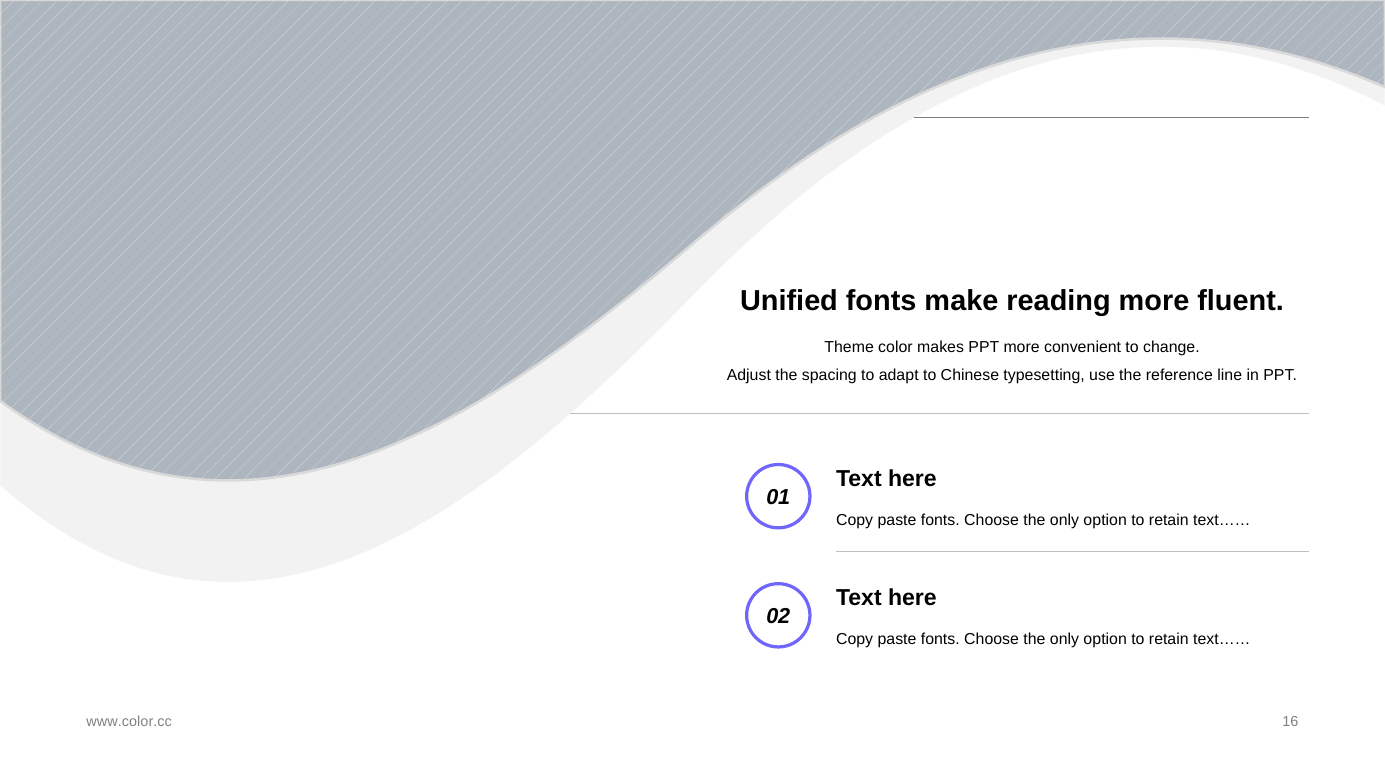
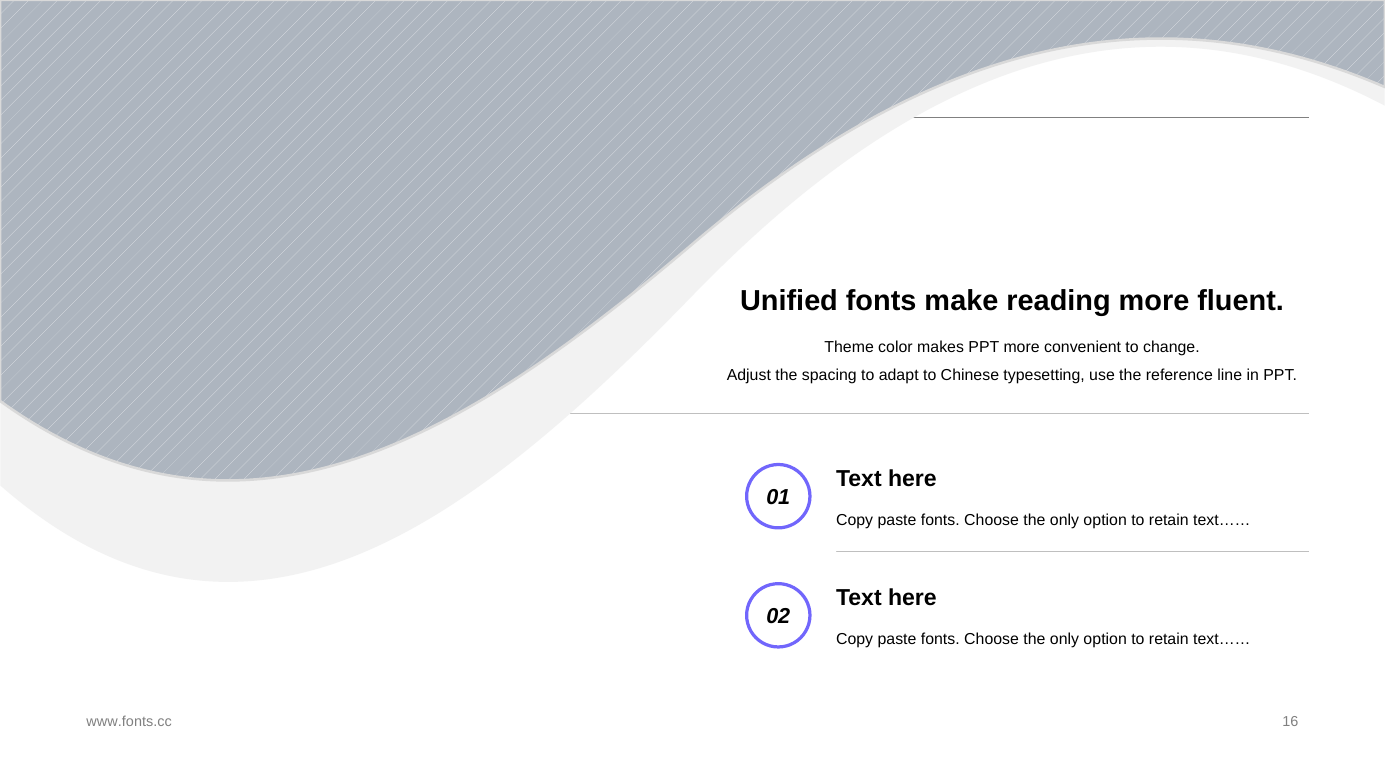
www.color.cc: www.color.cc -> www.fonts.cc (129, 722)
